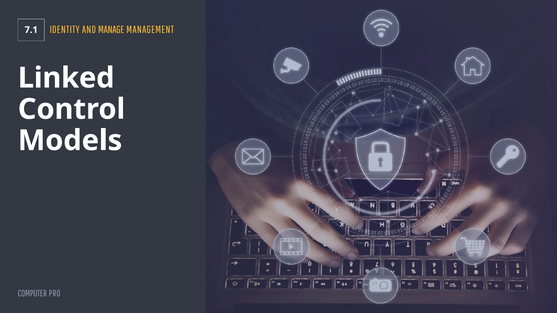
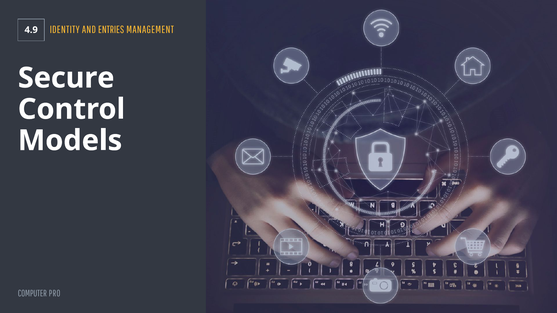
7.1: 7.1 -> 4.9 (31, 30)
MANAGE: MANAGE -> ENTRIES (111, 30)
Linked: Linked -> Secure (66, 78)
